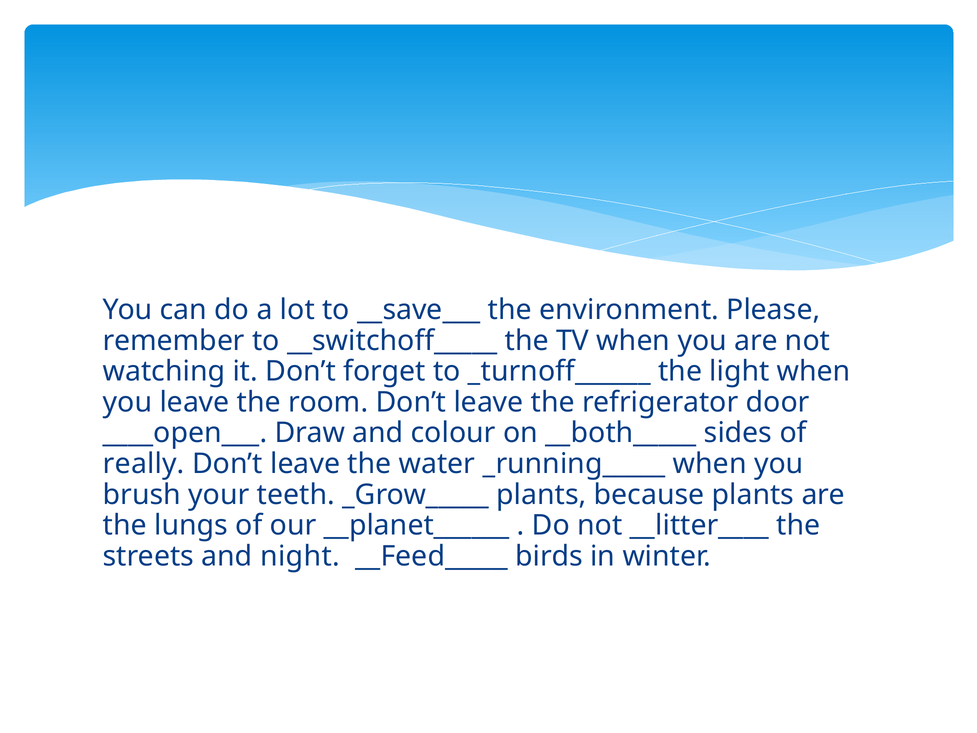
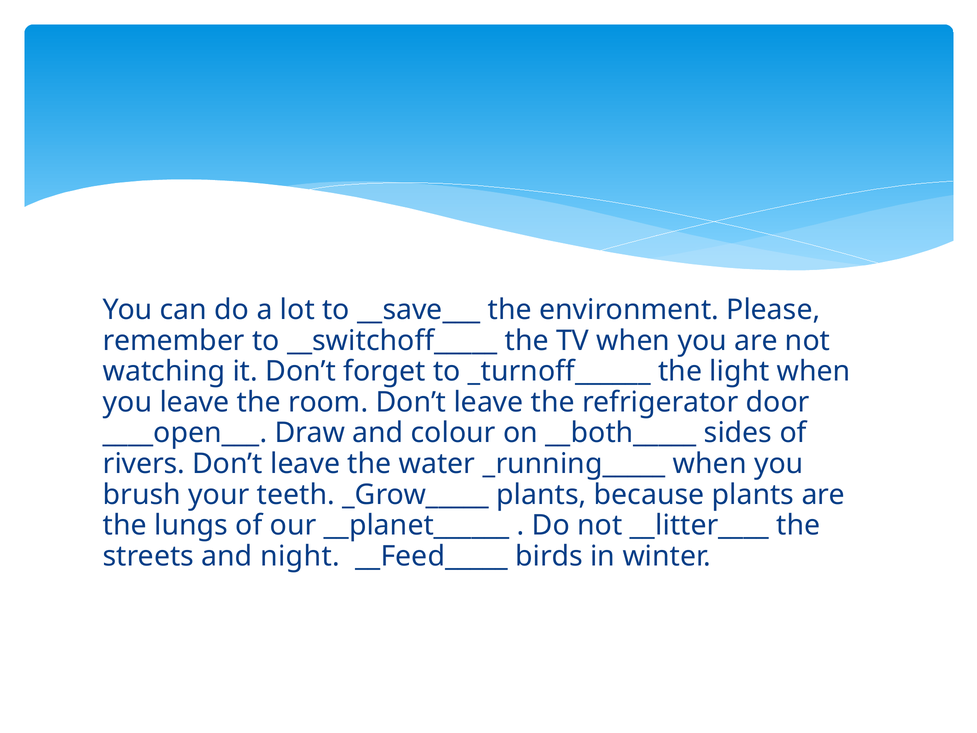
really: really -> rivers (144, 464)
